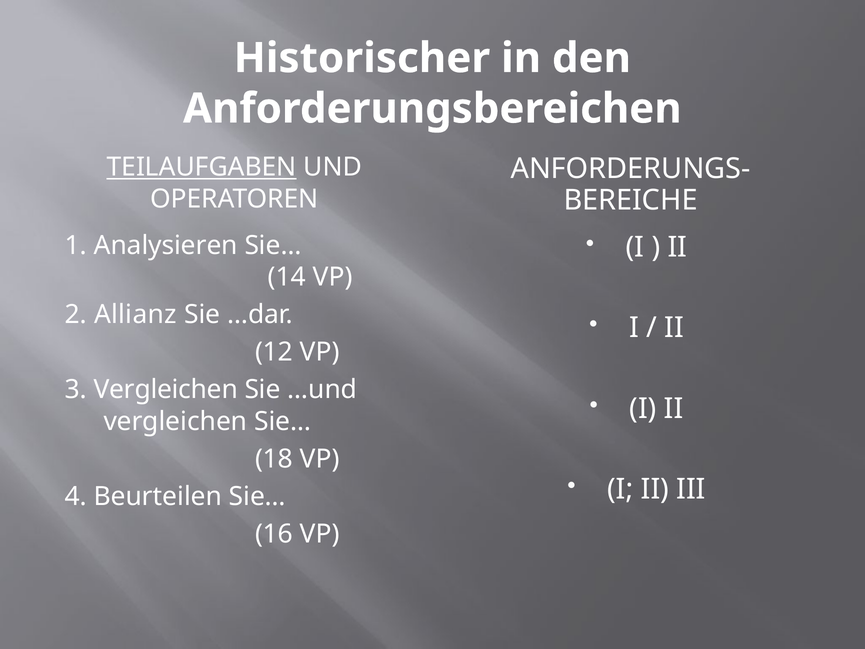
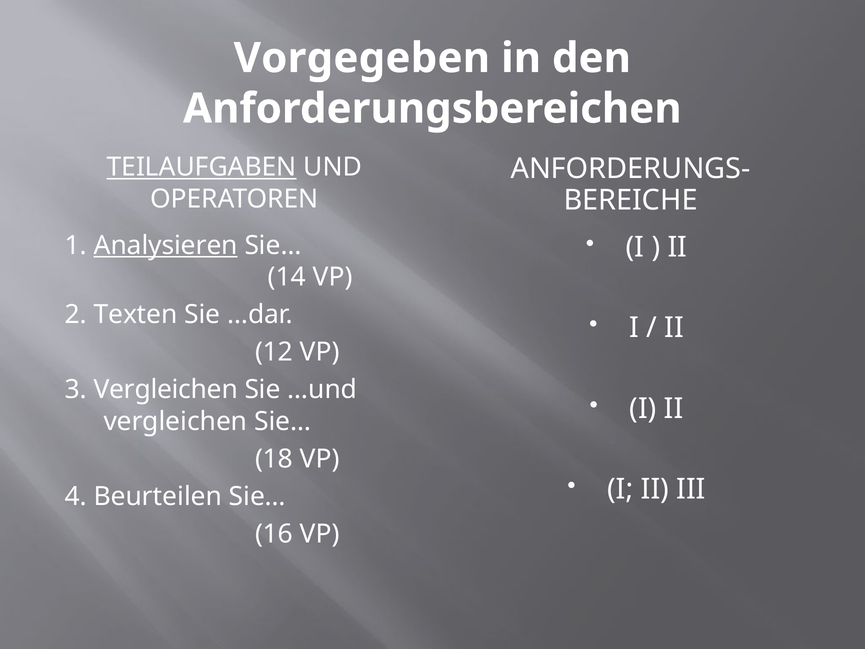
Historischer: Historischer -> Vorgegeben (362, 58)
Analysieren underline: none -> present (166, 245)
Allianz: Allianz -> Texten (136, 315)
